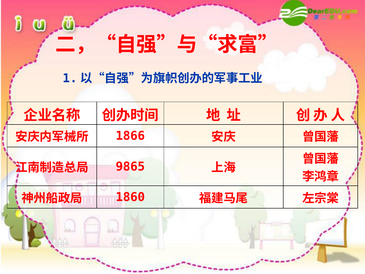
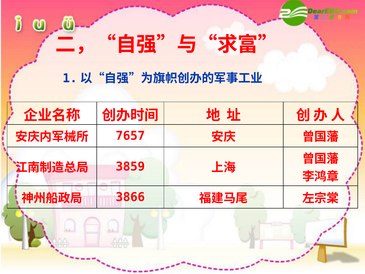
1866: 1866 -> 7657 (130, 136)
9865: 9865 -> 3859 (130, 166)
1860: 1860 -> 3866 (130, 197)
